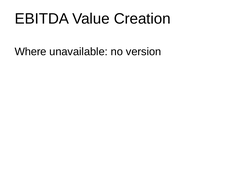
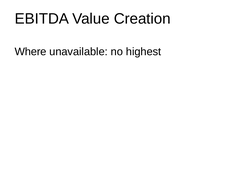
version: version -> highest (144, 52)
